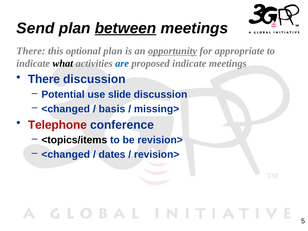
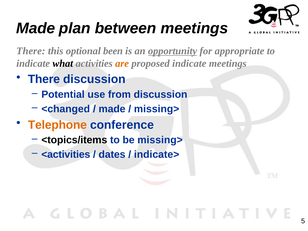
Send: Send -> Made (36, 28)
between underline: present -> none (126, 28)
optional plan: plan -> been (113, 51)
are colour: blue -> orange (122, 63)
slide: slide -> from (119, 95)
basis: basis -> made (112, 109)
Telephone colour: red -> orange (57, 125)
be revision>: revision> -> missing> (160, 140)
<changed: <changed -> <activities (66, 154)
revision>: revision> -> indicate> (157, 154)
